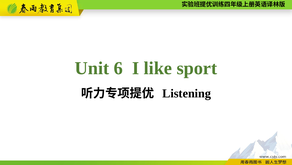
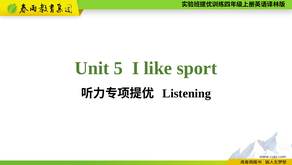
6: 6 -> 5 (118, 68)
